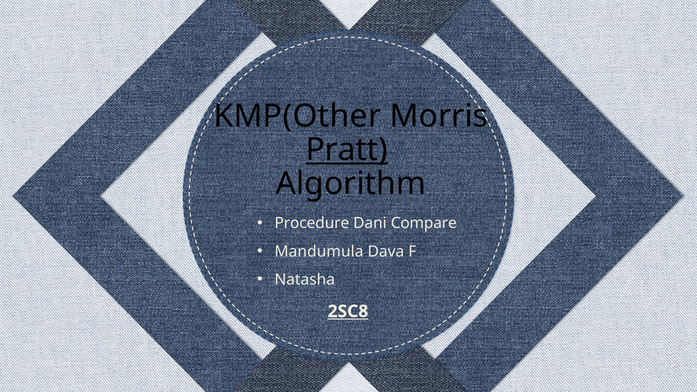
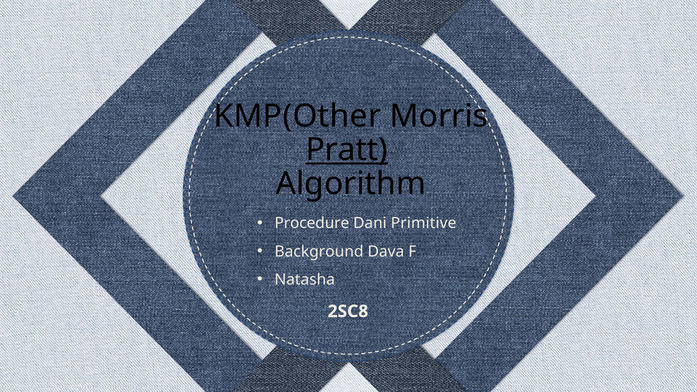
Compare: Compare -> Primitive (424, 223)
Mandumula: Mandumula -> Background (319, 251)
2SC8 underline: present -> none (348, 311)
